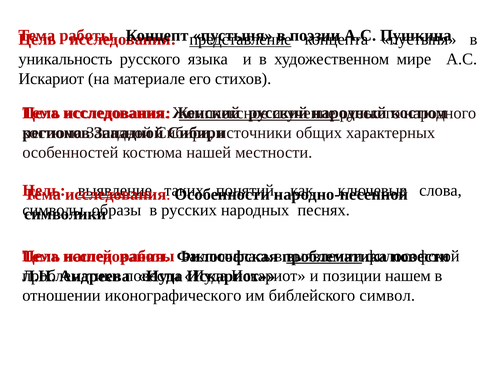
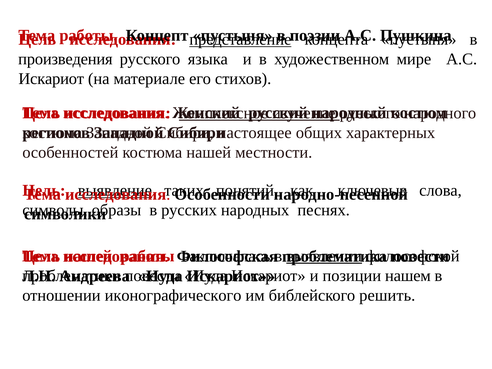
уникальность: уникальность -> произведения (65, 59)
источники: источники -> настоящее (255, 133)
символ: символ -> решить (387, 295)
